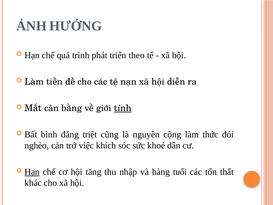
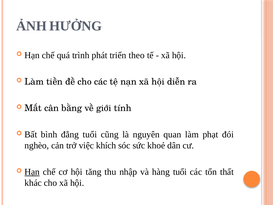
tính underline: present -> none (123, 108)
đẳng triệt: triệt -> tuổi (90, 134)
cộng: cộng -> quan (172, 134)
thức: thức -> phạt (210, 134)
